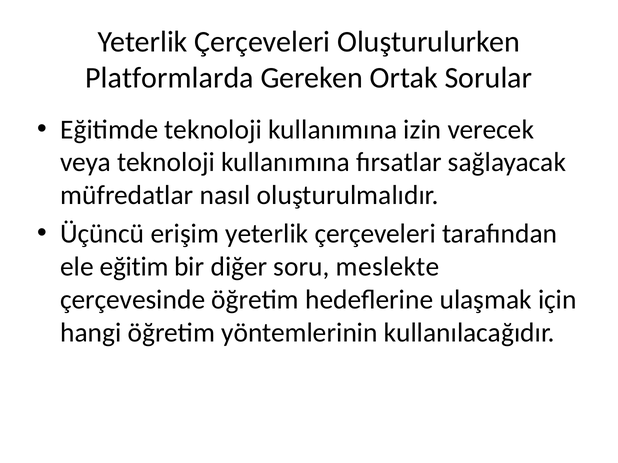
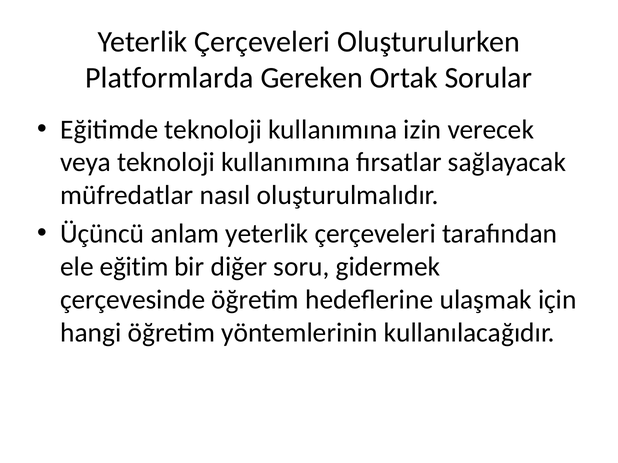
erişim: erişim -> anlam (185, 234)
meslekte: meslekte -> gidermek (388, 267)
